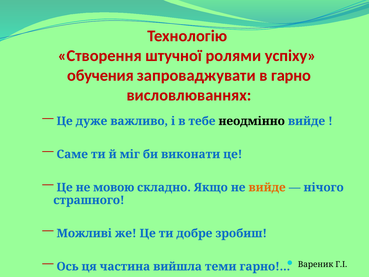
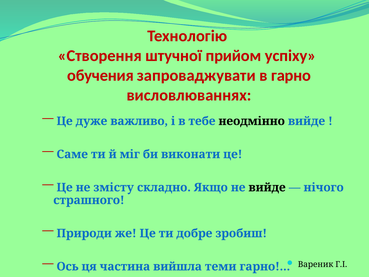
ролями: ролями -> прийом (233, 56)
мовою: мовою -> змісту (114, 187)
вийде colour: orange -> black (267, 187)
Можливі: Можливі -> Природи (84, 233)
